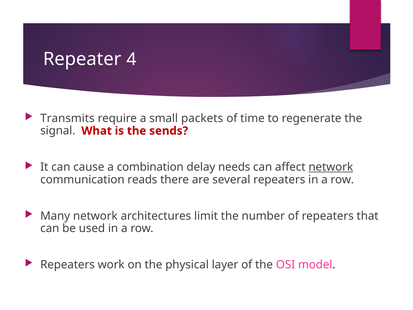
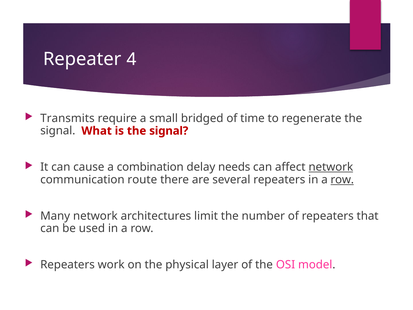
packets: packets -> bridged (202, 118)
is the sends: sends -> signal (169, 131)
reads: reads -> route (142, 179)
row underline: none -> present (342, 179)
